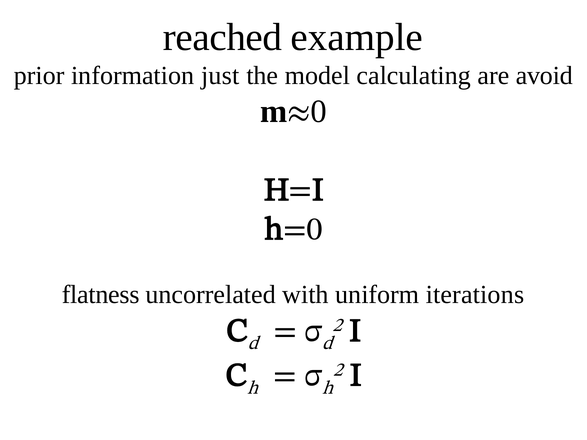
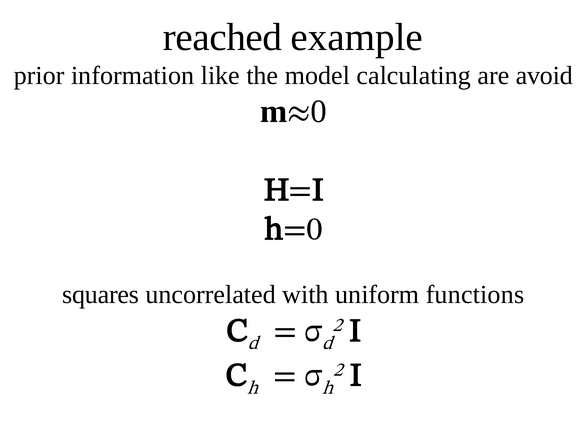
just: just -> like (220, 76)
flatness: flatness -> squares (101, 295)
iterations: iterations -> functions (475, 295)
